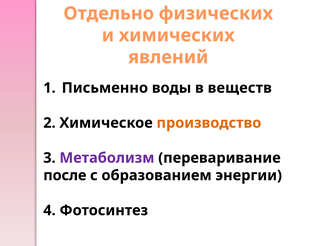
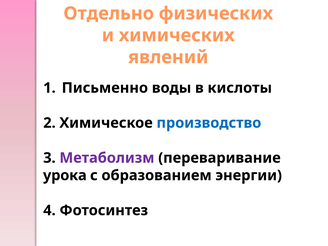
веществ: веществ -> кислоты (240, 88)
производство colour: orange -> blue (209, 123)
после: после -> урока (65, 175)
